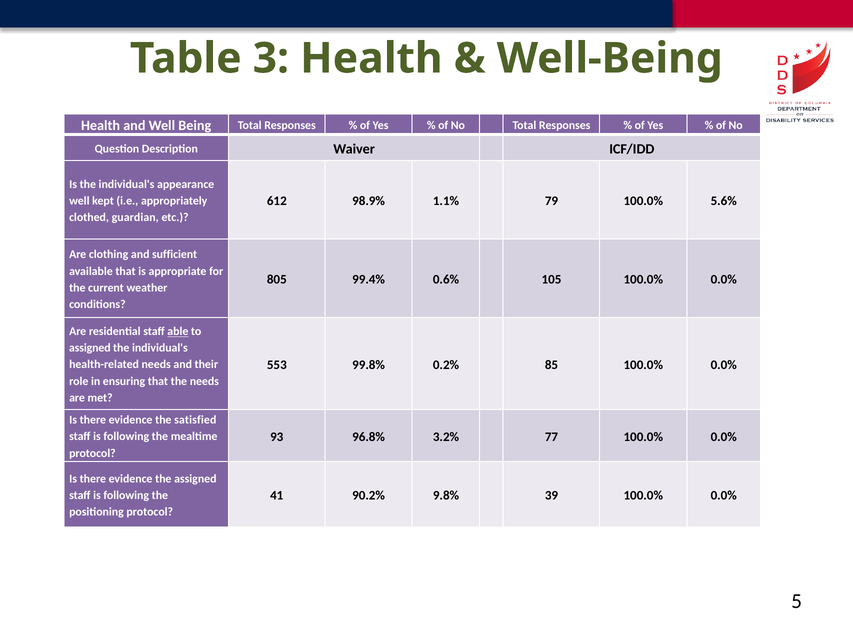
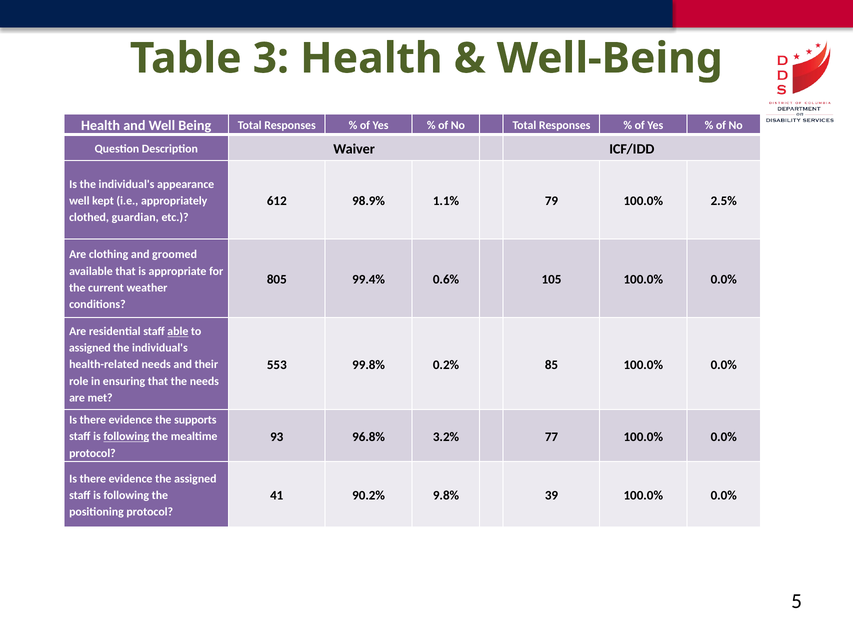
5.6%: 5.6% -> 2.5% (724, 201)
sufficient: sufficient -> groomed (175, 254)
satisfied: satisfied -> supports (195, 420)
following underline: none -> present (126, 436)
